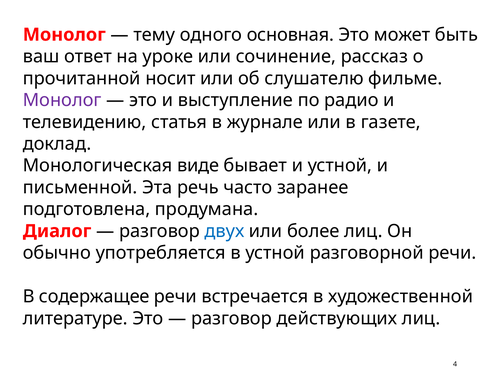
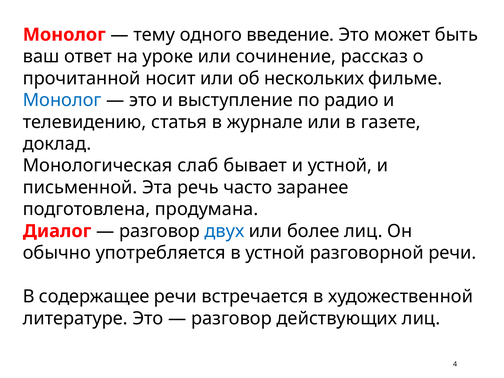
основная: основная -> введение (290, 35)
слушателю: слушателю -> нескольких (314, 78)
Монолог colour: purple -> blue (62, 100)
виде: виде -> слаб (198, 166)
